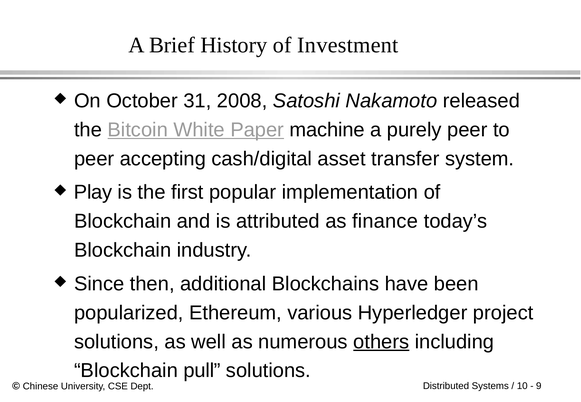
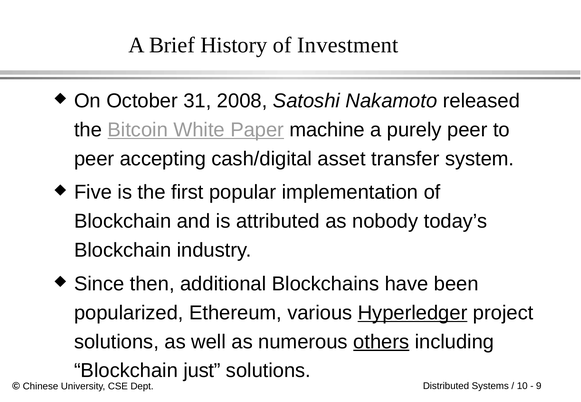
Play: Play -> Five (93, 192)
finance: finance -> nobody (385, 221)
Hyperledger underline: none -> present (413, 313)
pull: pull -> just (202, 371)
